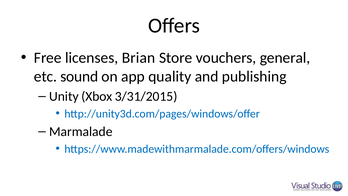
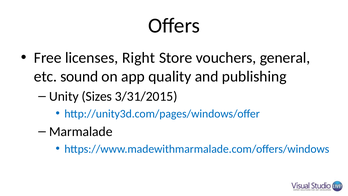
Brian: Brian -> Right (139, 58)
Xbox: Xbox -> Sizes (97, 96)
